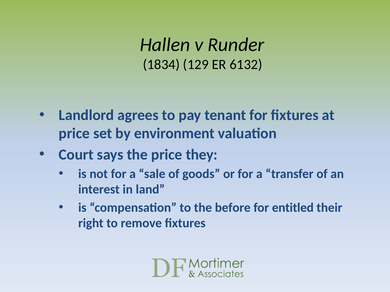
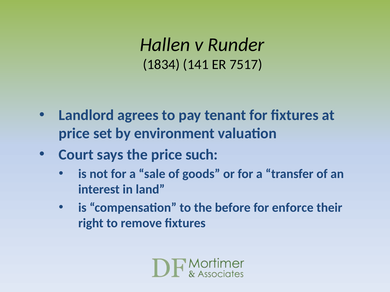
129: 129 -> 141 (196, 64)
6132: 6132 -> 7517 (246, 64)
they: they -> such (202, 155)
entitled: entitled -> enforce (293, 208)
